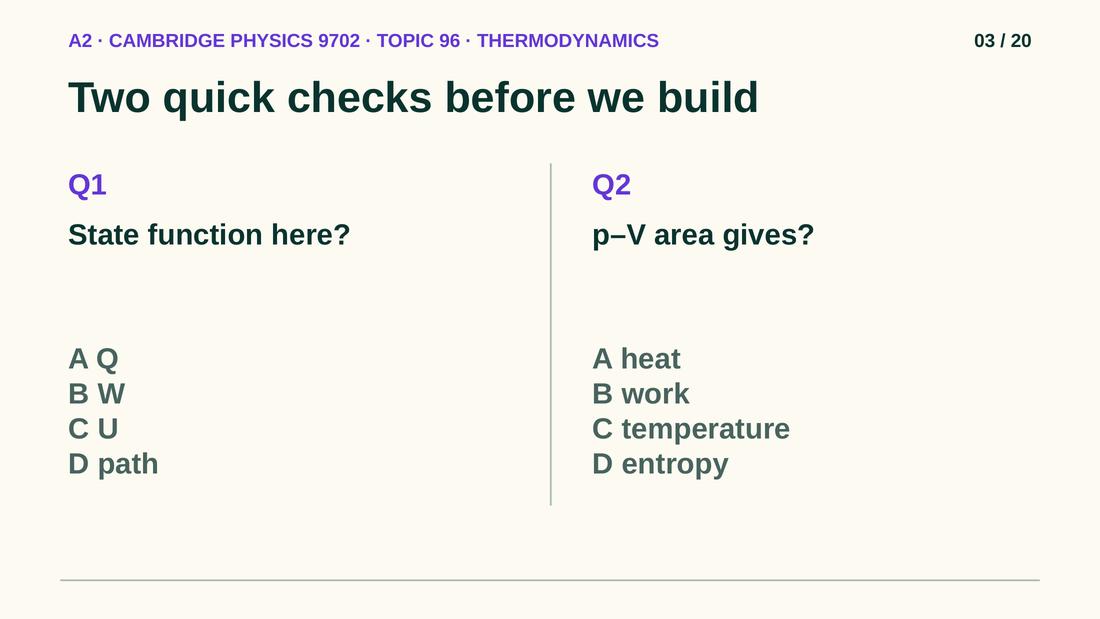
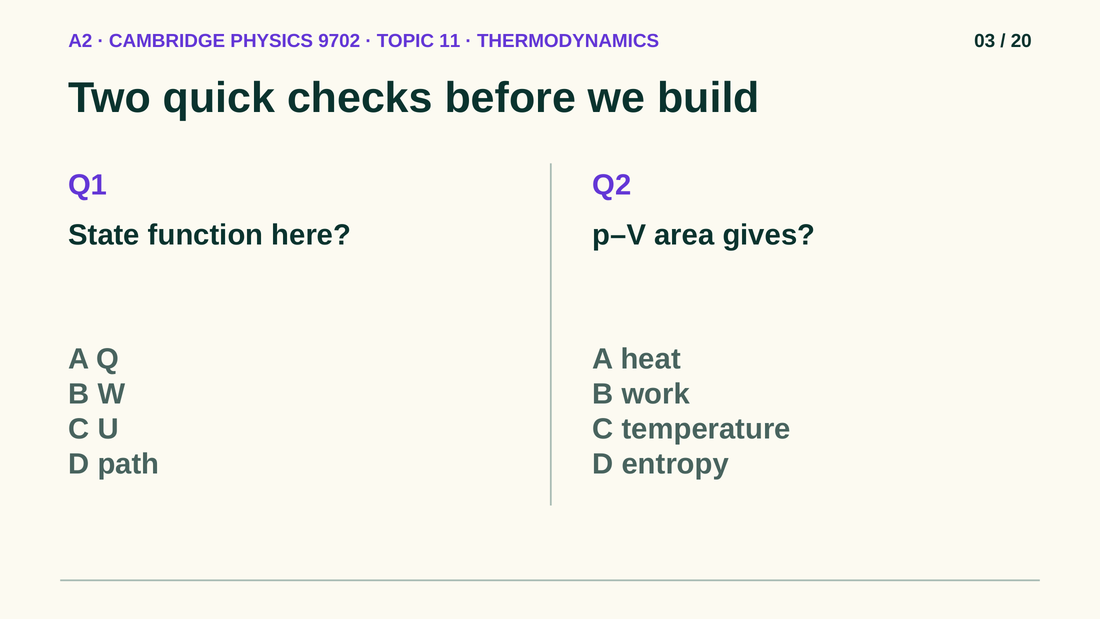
96: 96 -> 11 (450, 41)
